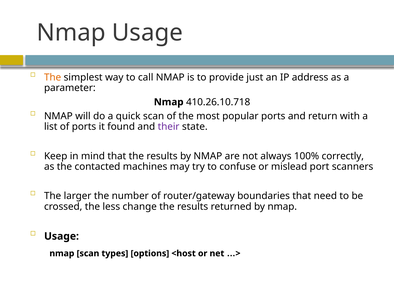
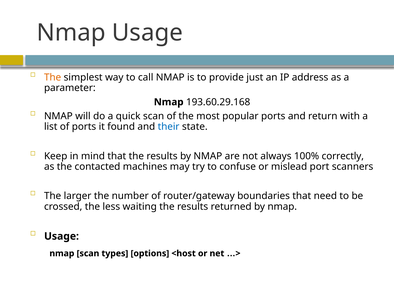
410.26.10.718: 410.26.10.718 -> 193.60.29.168 (218, 102)
their colour: purple -> blue (169, 127)
change: change -> waiting (140, 207)
